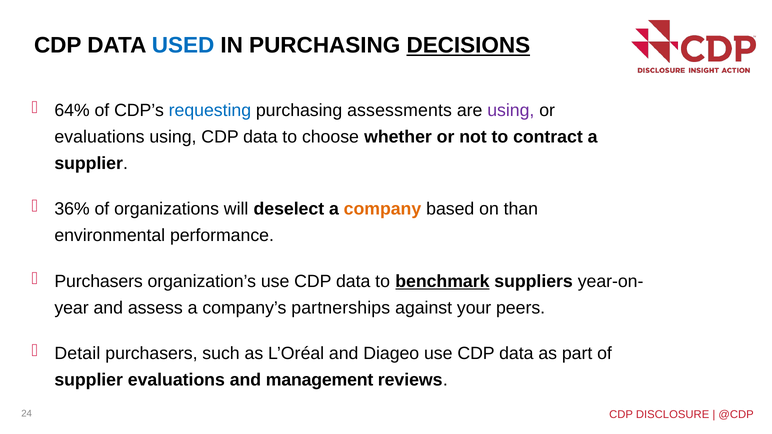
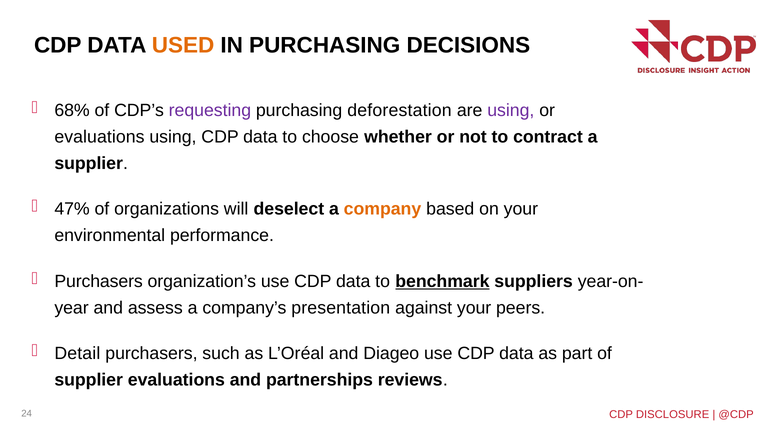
USED colour: blue -> orange (183, 45)
DECISIONS underline: present -> none (468, 45)
64%: 64% -> 68% (72, 110)
requesting colour: blue -> purple (210, 110)
assessments: assessments -> deforestation (400, 110)
36%: 36% -> 47% (72, 209)
on than: than -> your (521, 209)
partnerships: partnerships -> presentation (341, 308)
management: management -> partnerships (319, 380)
